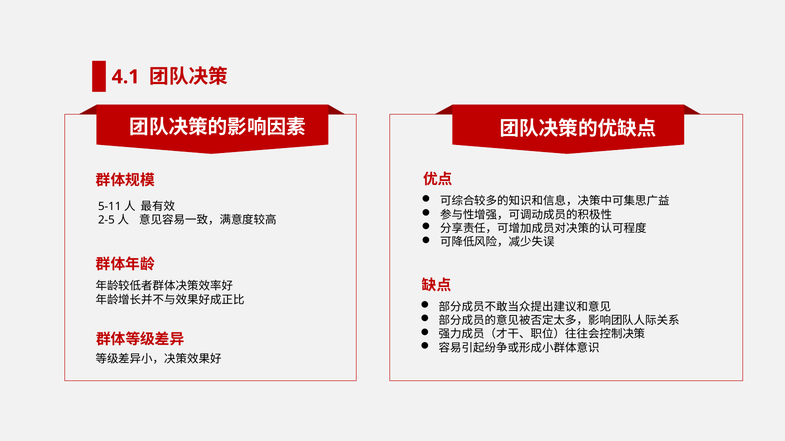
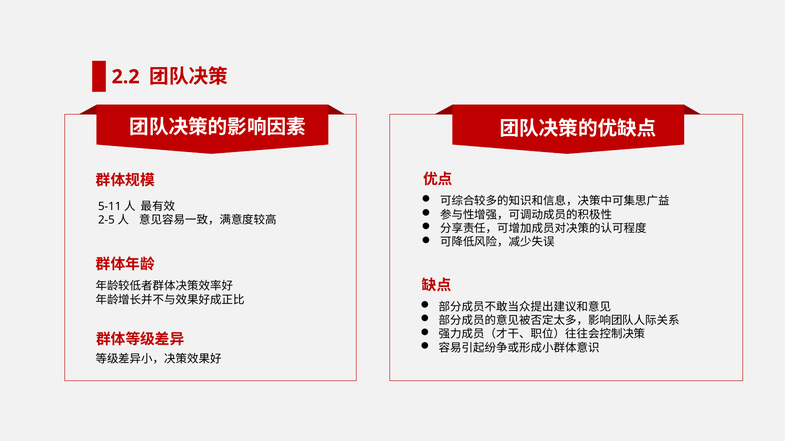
4.1: 4.1 -> 2.2 (126, 77)
